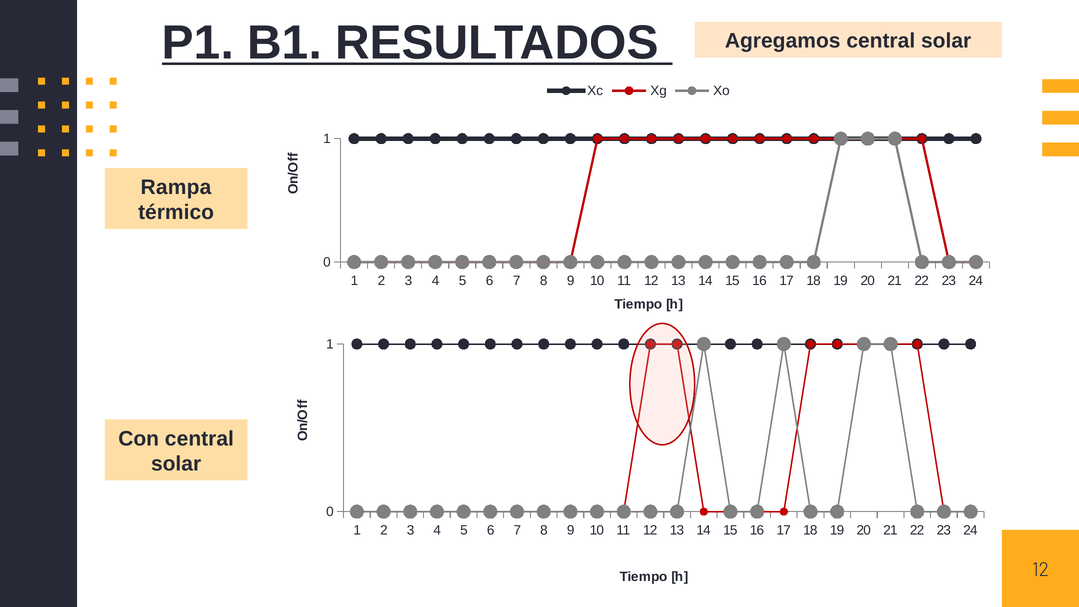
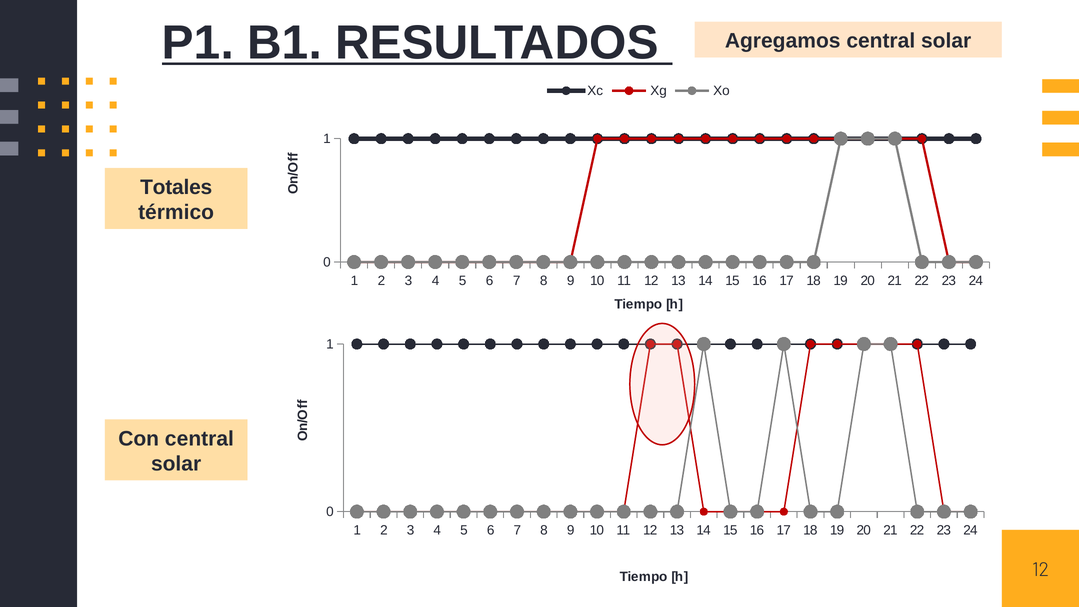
Rampa: Rampa -> Totales (176, 187)
